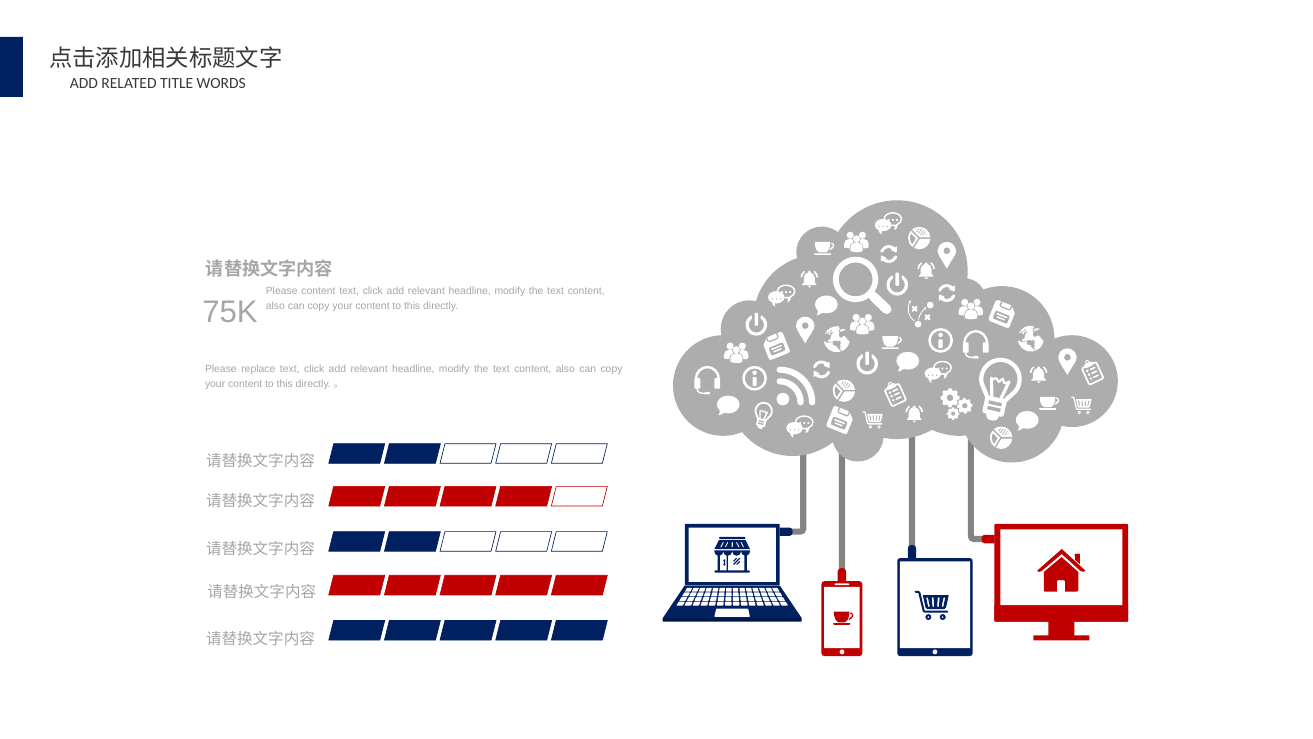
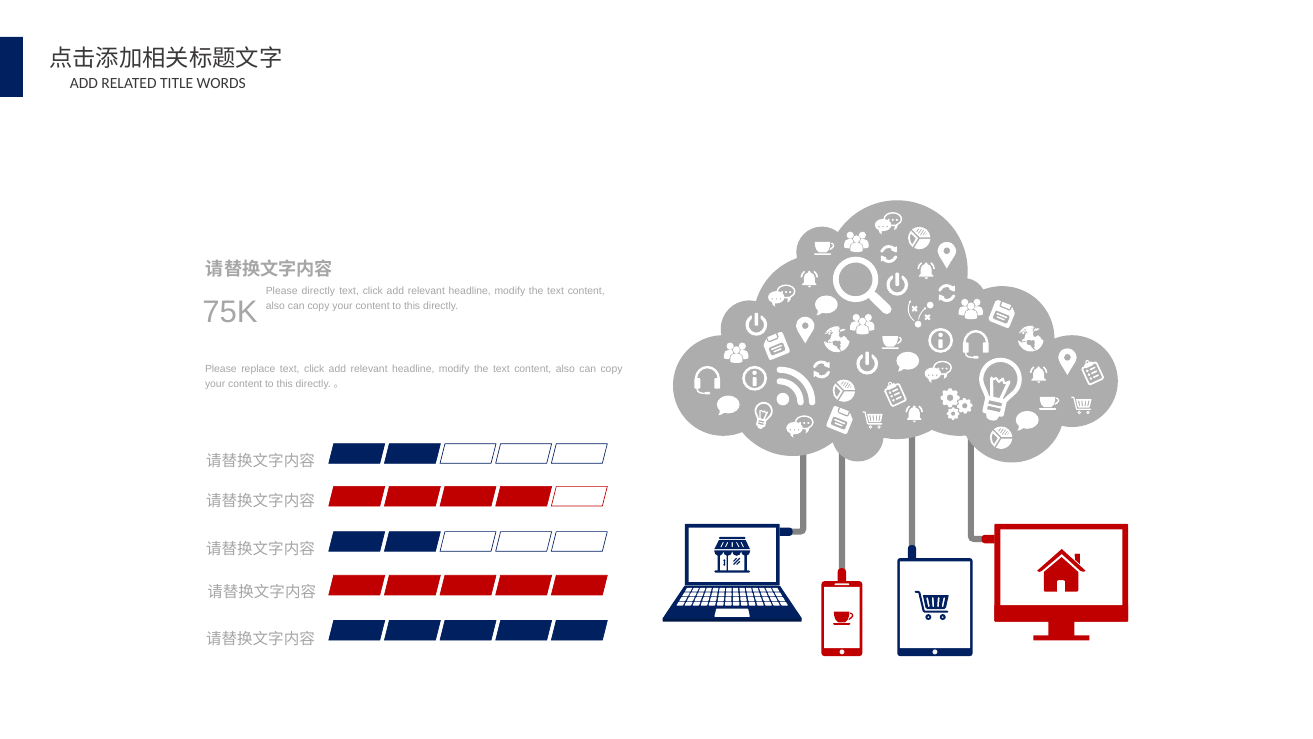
Please content: content -> directly (318, 291)
